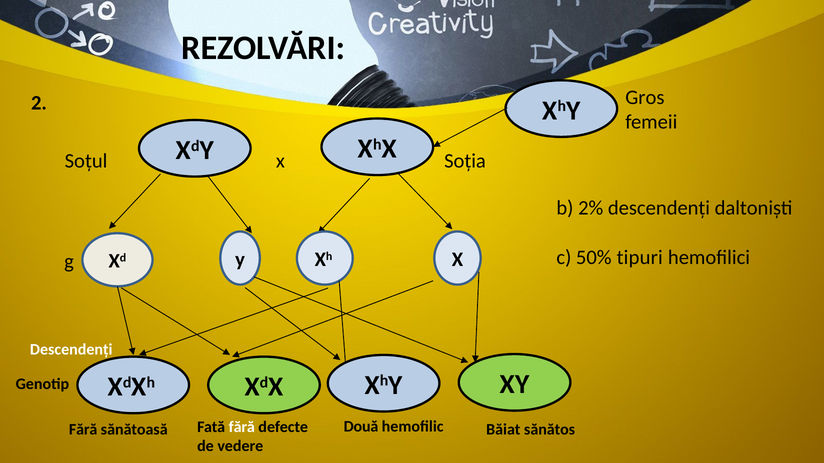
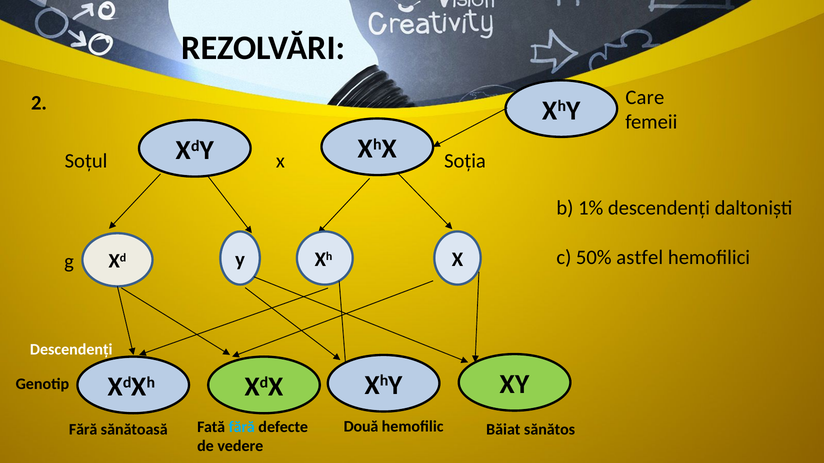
Gros: Gros -> Care (645, 97)
2%: 2% -> 1% (591, 208)
tipuri: tipuri -> astfel (640, 258)
fără colour: white -> light blue (242, 427)
